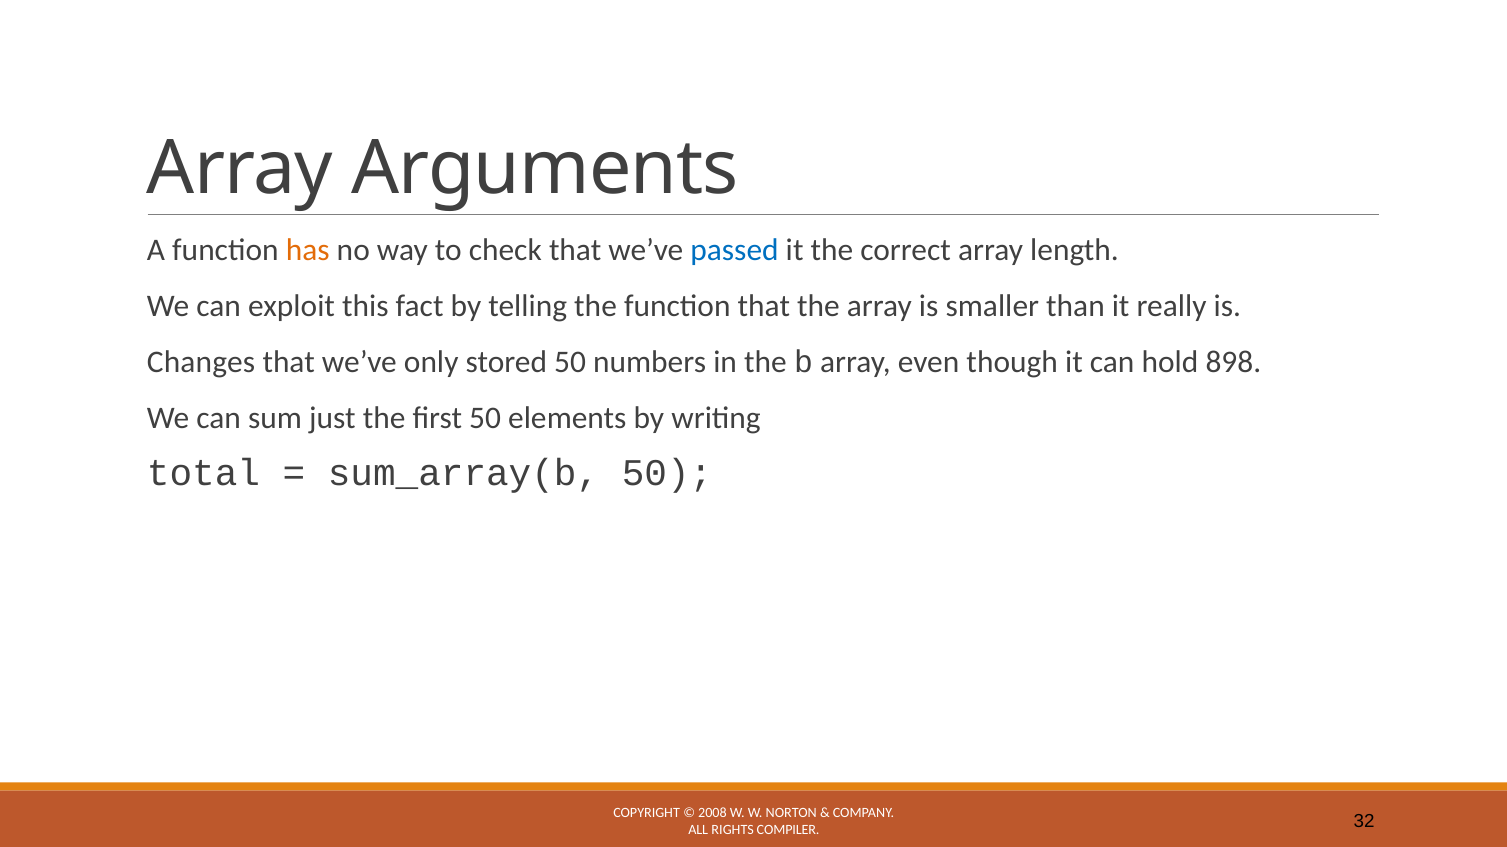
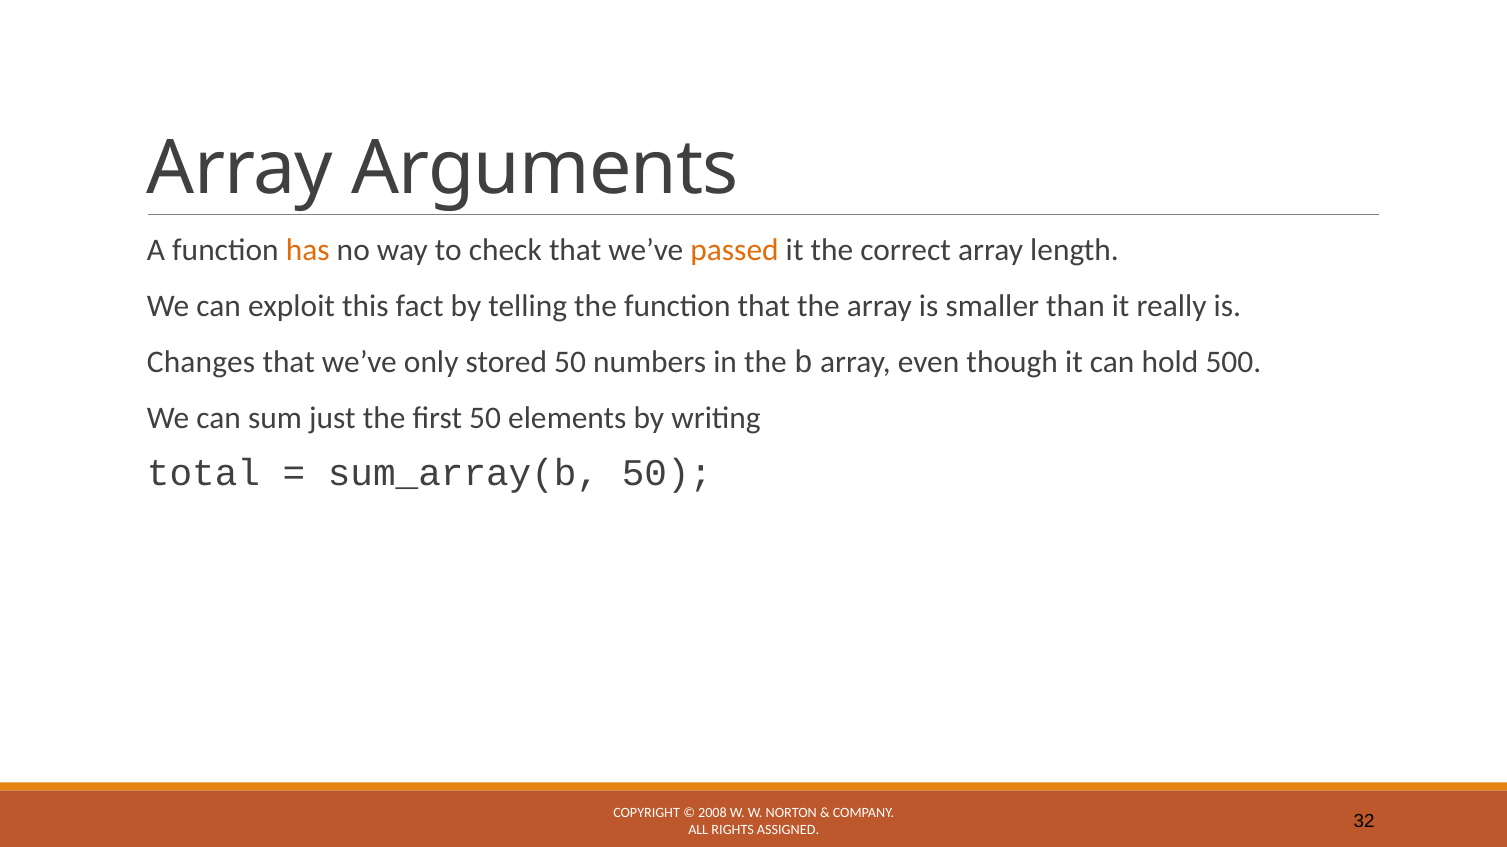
passed colour: blue -> orange (734, 251)
898: 898 -> 500 (1233, 362)
COMPILER: COMPILER -> ASSIGNED (788, 830)
